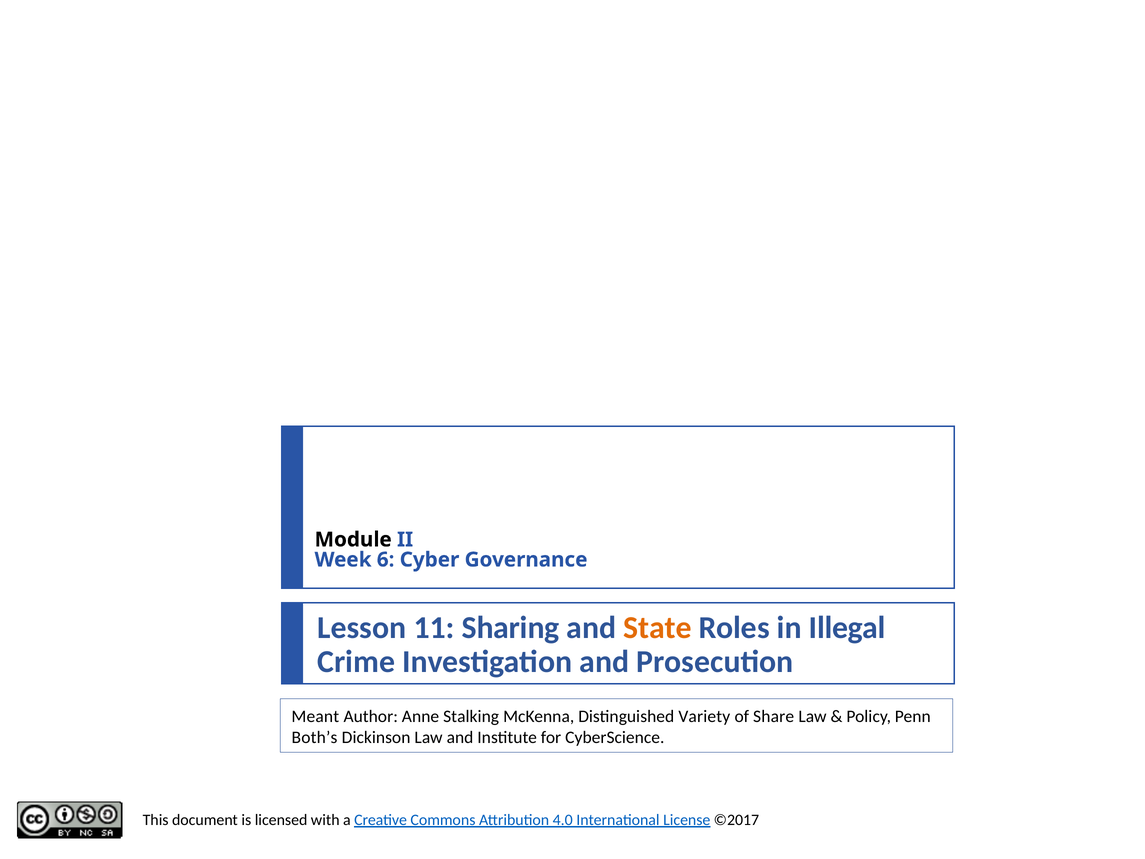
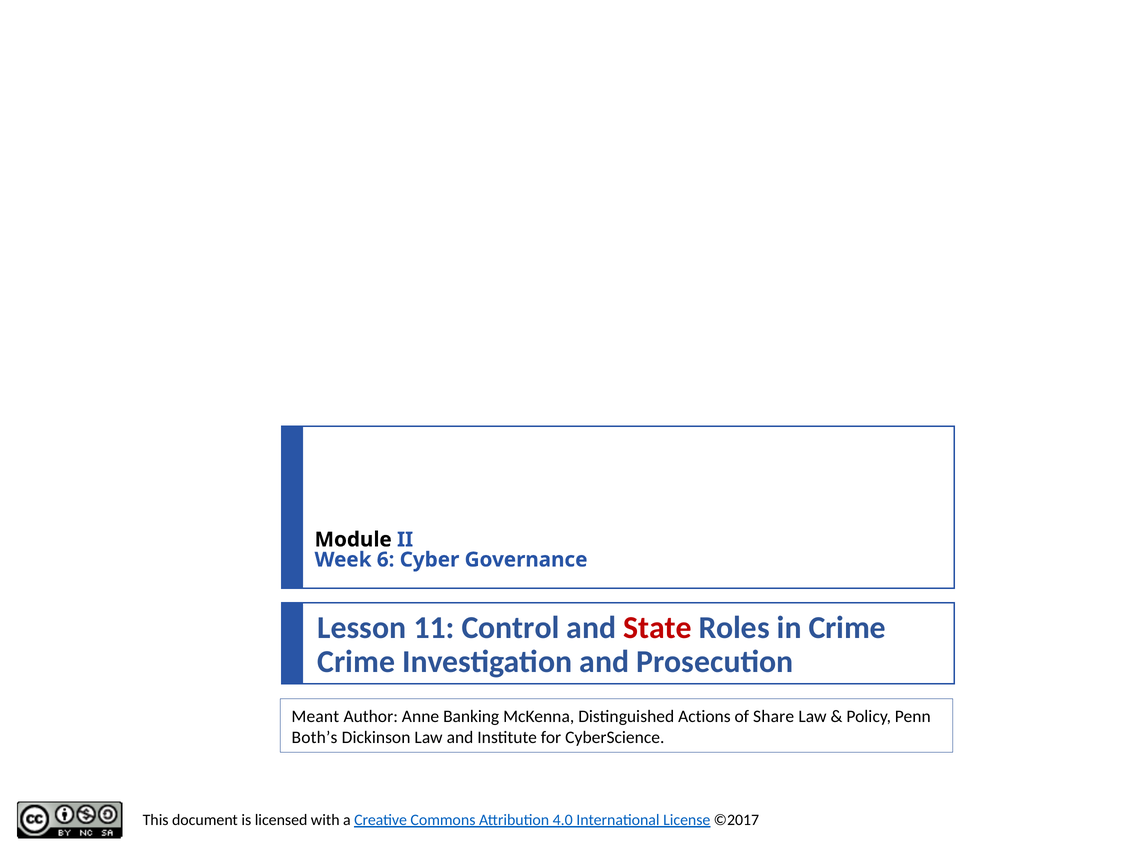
Sharing: Sharing -> Control (511, 627)
State colour: orange -> red (658, 627)
in Illegal: Illegal -> Crime (847, 627)
Stalking: Stalking -> Banking (471, 716)
Variety: Variety -> Actions (704, 716)
